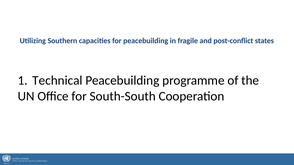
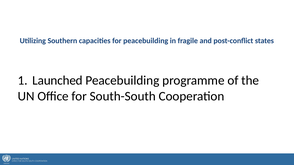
Technical: Technical -> Launched (57, 81)
